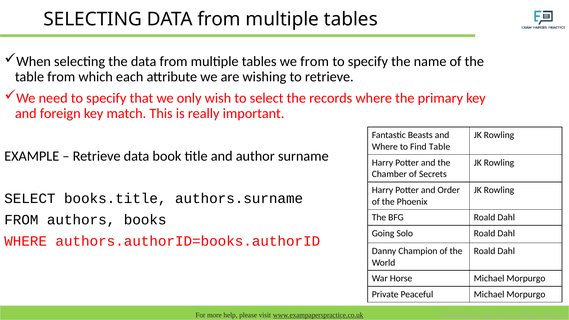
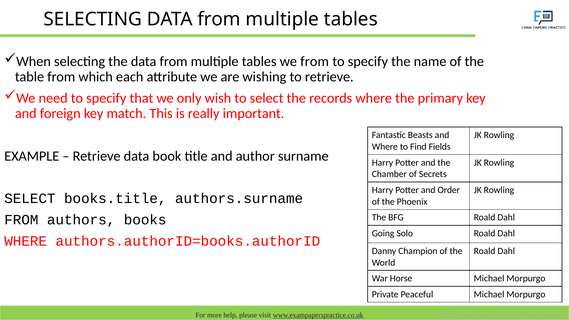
Find Table: Table -> Fields (440, 147)
